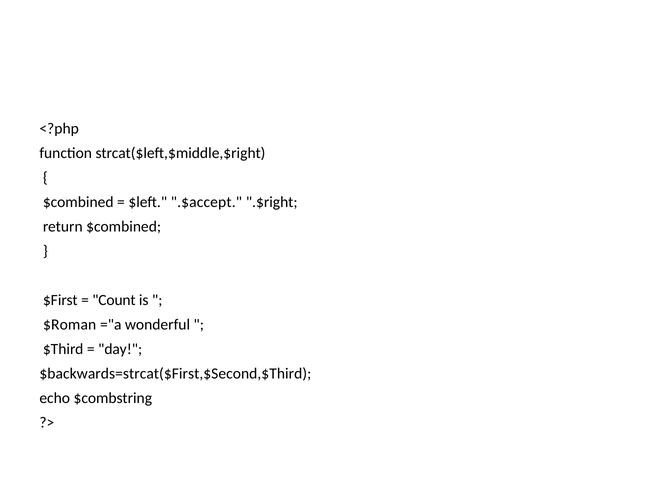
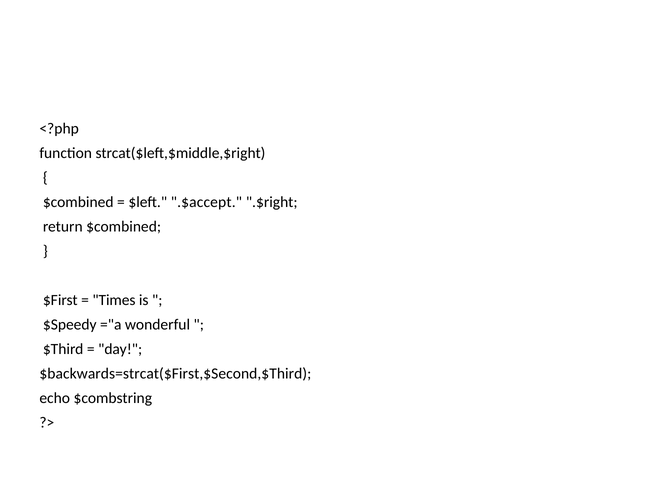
Count: Count -> Times (114, 300)
$Roman: $Roman -> $Speedy (70, 324)
